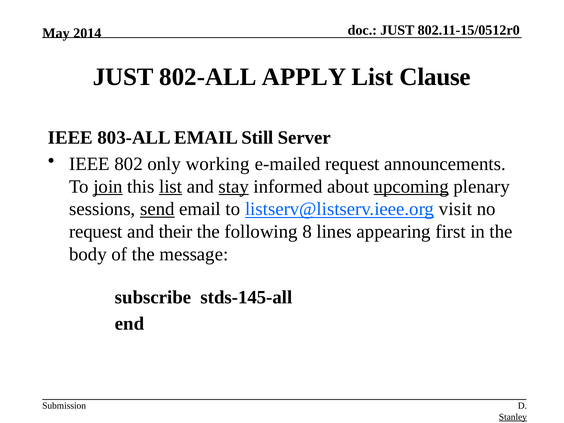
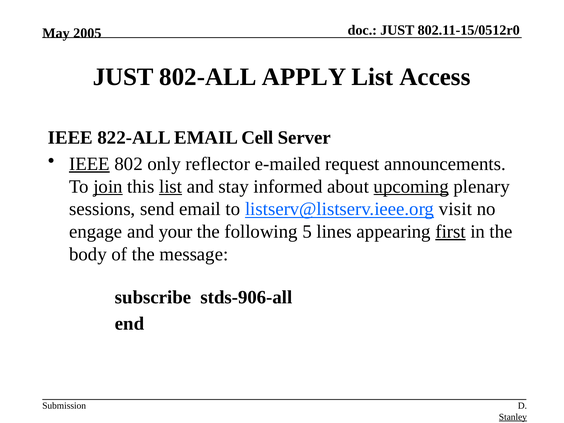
2014: 2014 -> 2005 (87, 33)
Clause: Clause -> Access (435, 77)
803-ALL: 803-ALL -> 822-ALL (134, 138)
Still: Still -> Cell (257, 138)
IEEE underline: none -> present (89, 164)
working: working -> reflector (218, 164)
stay underline: present -> none (234, 187)
send underline: present -> none (157, 209)
request: request -> engage (96, 232)
their: their -> your (176, 232)
8: 8 -> 5 (307, 232)
first underline: none -> present (451, 232)
stds-145-all: stds-145-all -> stds-906-all (246, 297)
